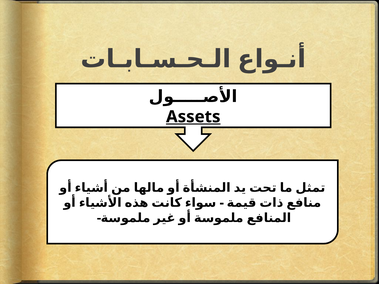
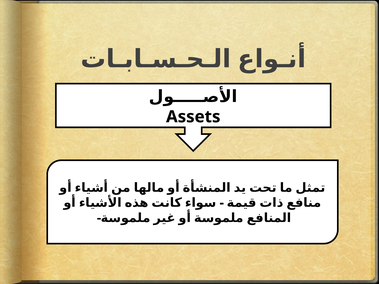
Assets underline: present -> none (193, 117)
